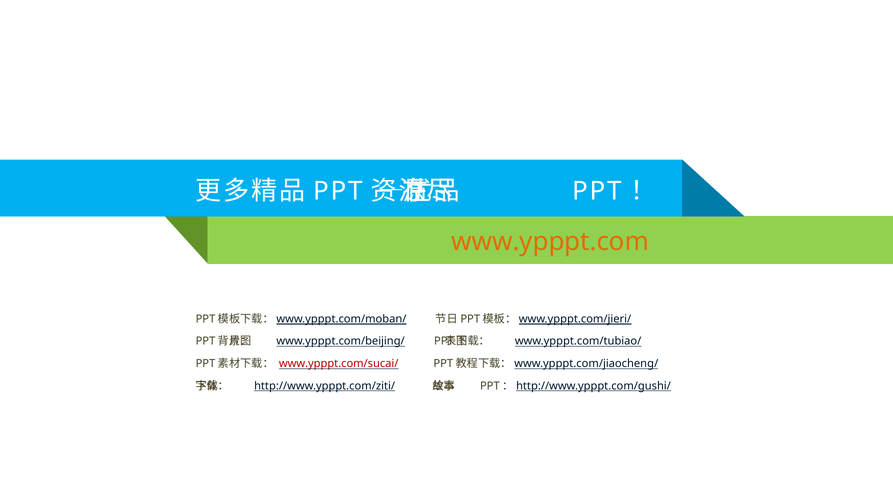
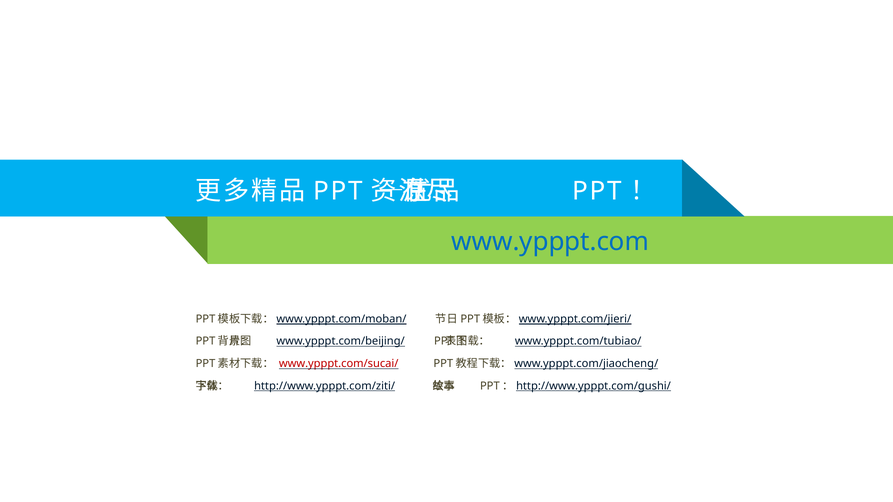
www.ypppt.com colour: orange -> blue (550, 242)
